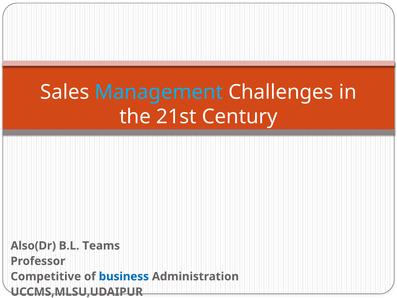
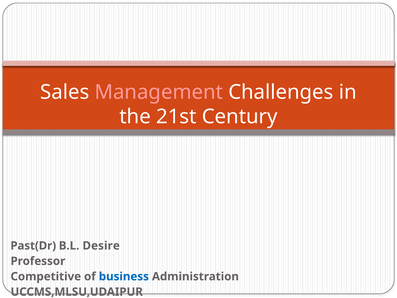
Management colour: light blue -> pink (159, 92)
Also(Dr: Also(Dr -> Past(Dr (33, 246)
Teams: Teams -> Desire (101, 246)
